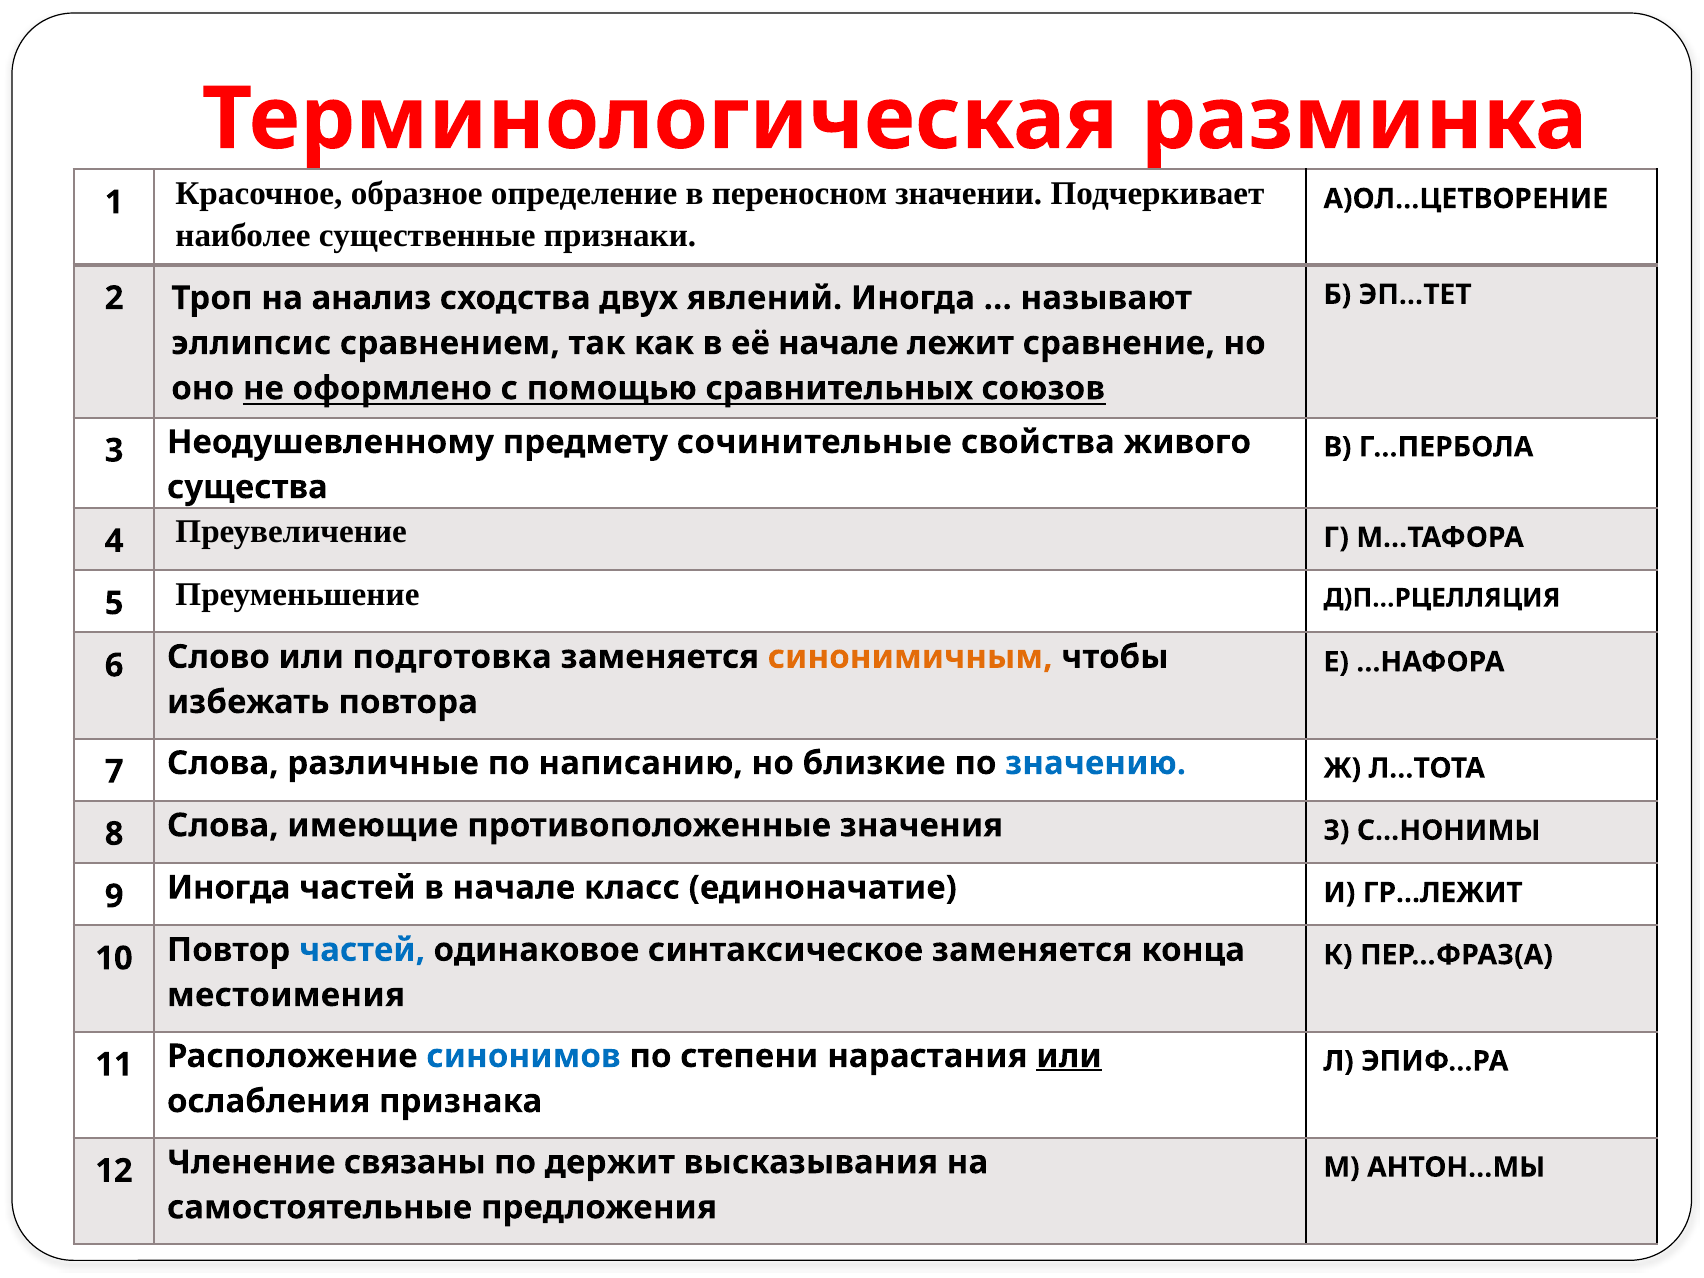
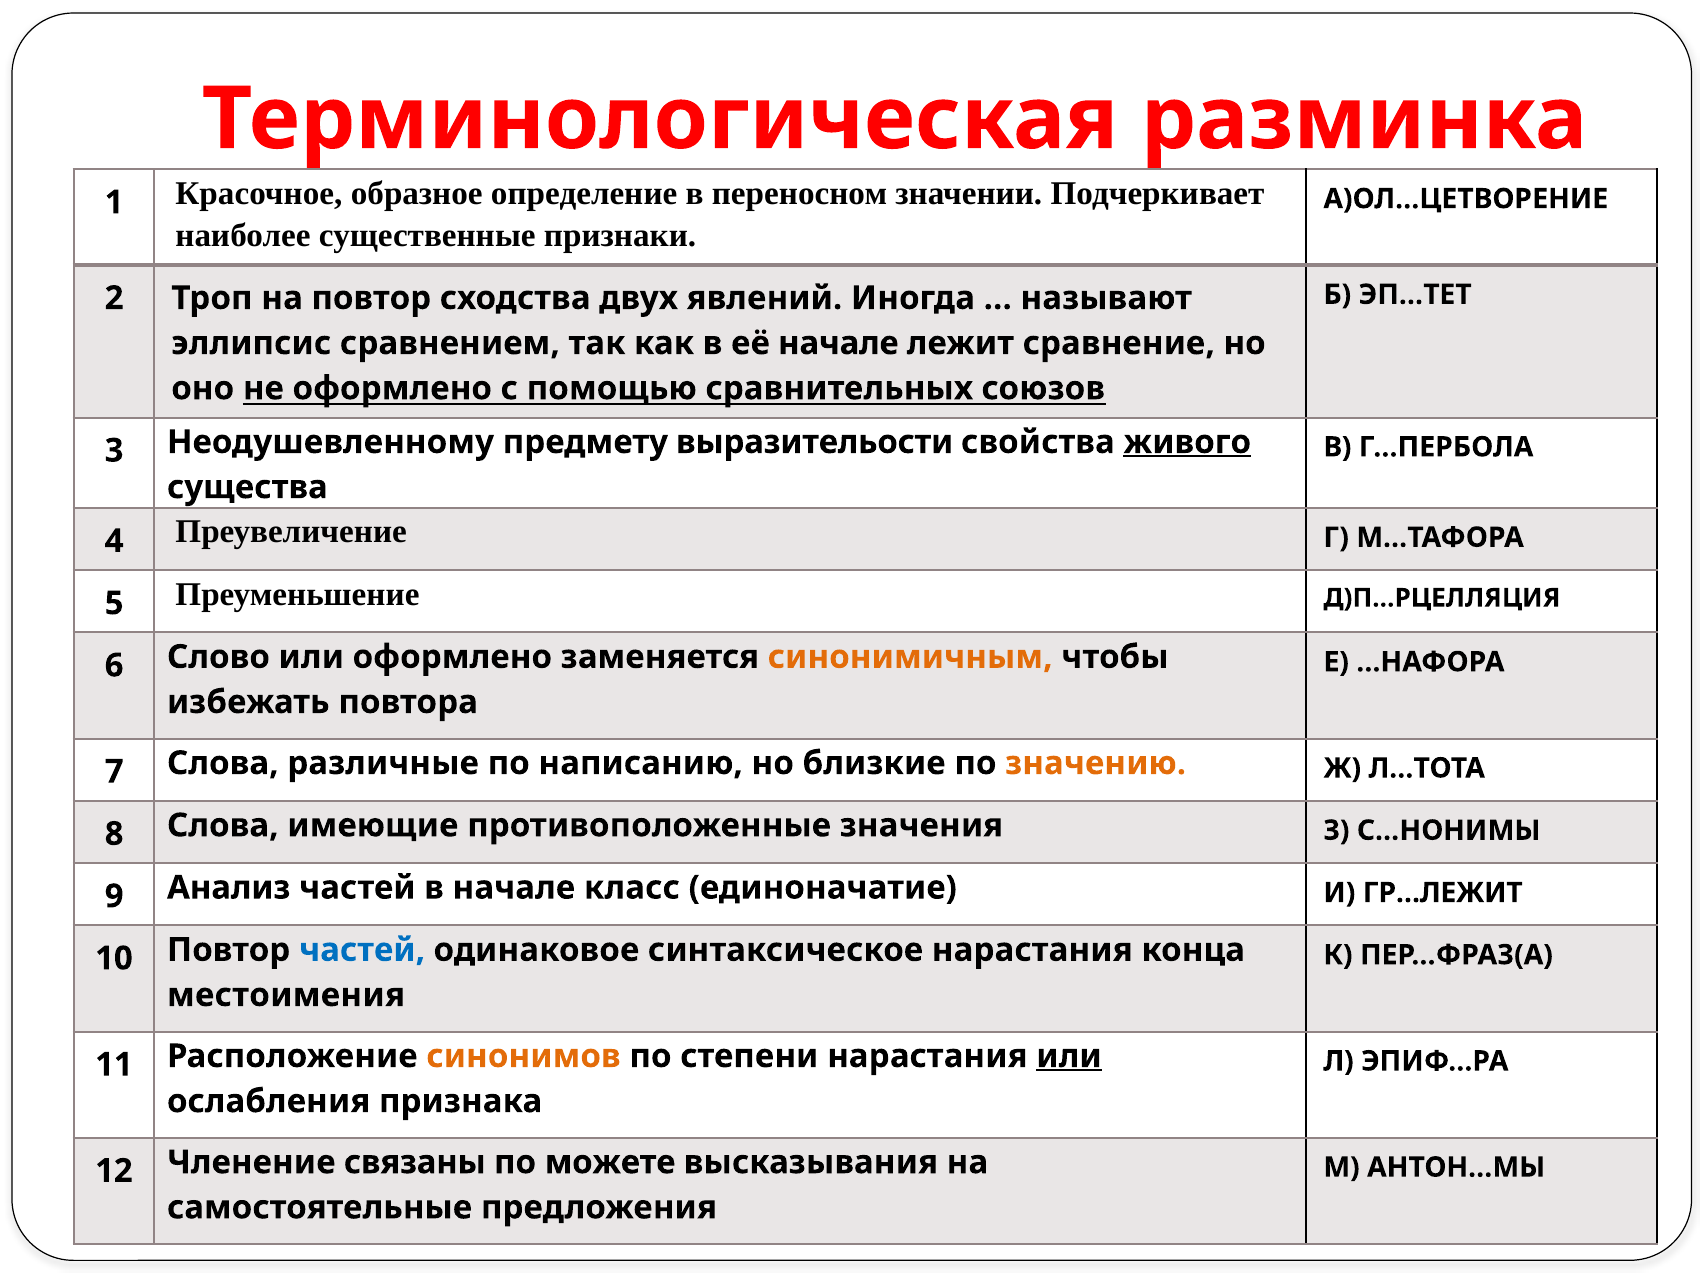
на анализ: анализ -> повтор (371, 298)
сочинительные: сочинительные -> выразительости (815, 442)
живого underline: none -> present (1187, 442)
или подготовка: подготовка -> оформлено (452, 657)
значению colour: blue -> orange (1096, 763)
9 Иногда: Иногда -> Анализ (229, 888)
синтаксическое заменяется: заменяется -> нарастания (1032, 950)
синонимов colour: blue -> orange (524, 1056)
держит: держит -> можете (610, 1162)
